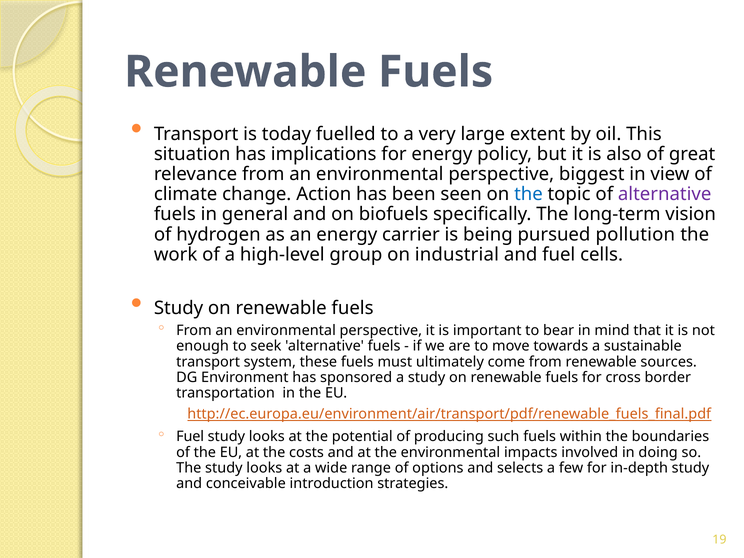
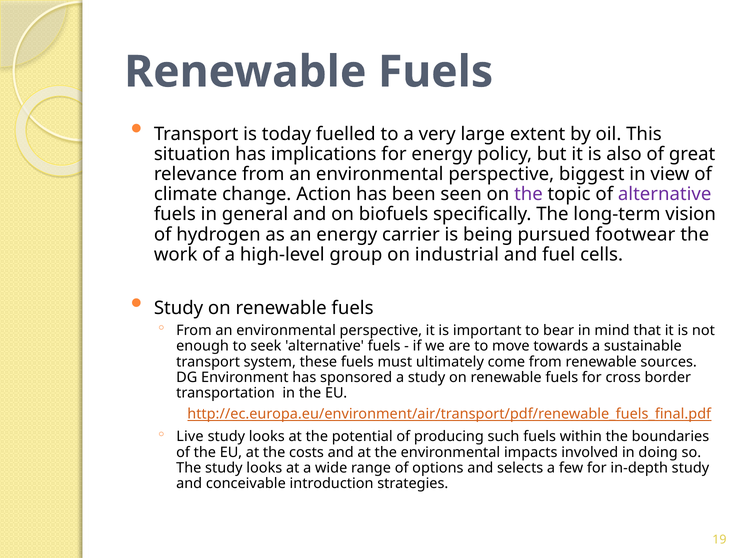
the colour: blue -> purple (528, 194)
pollution: pollution -> footwear (635, 234)
Fuel: Fuel -> Live (190, 437)
